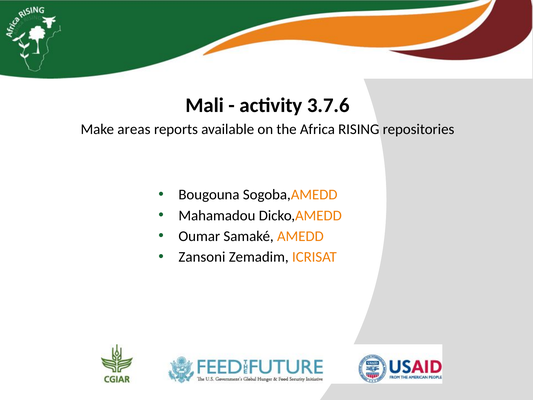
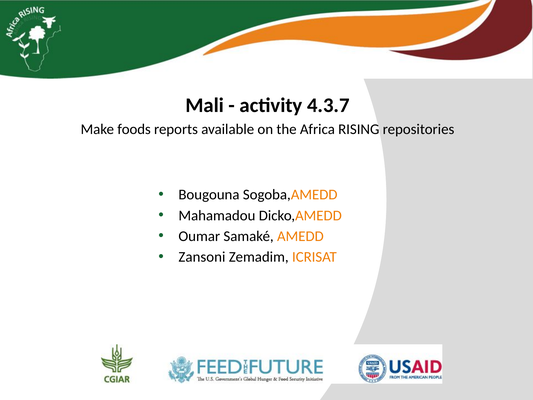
3.7.6: 3.7.6 -> 4.3.7 (328, 105)
areas: areas -> foods (134, 129)
